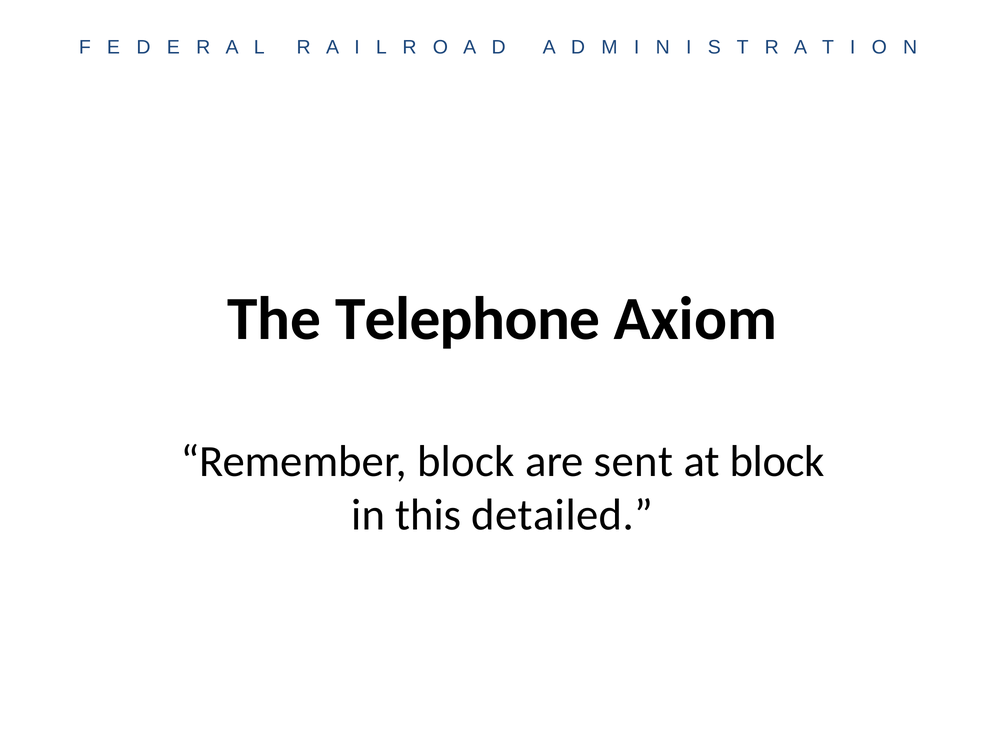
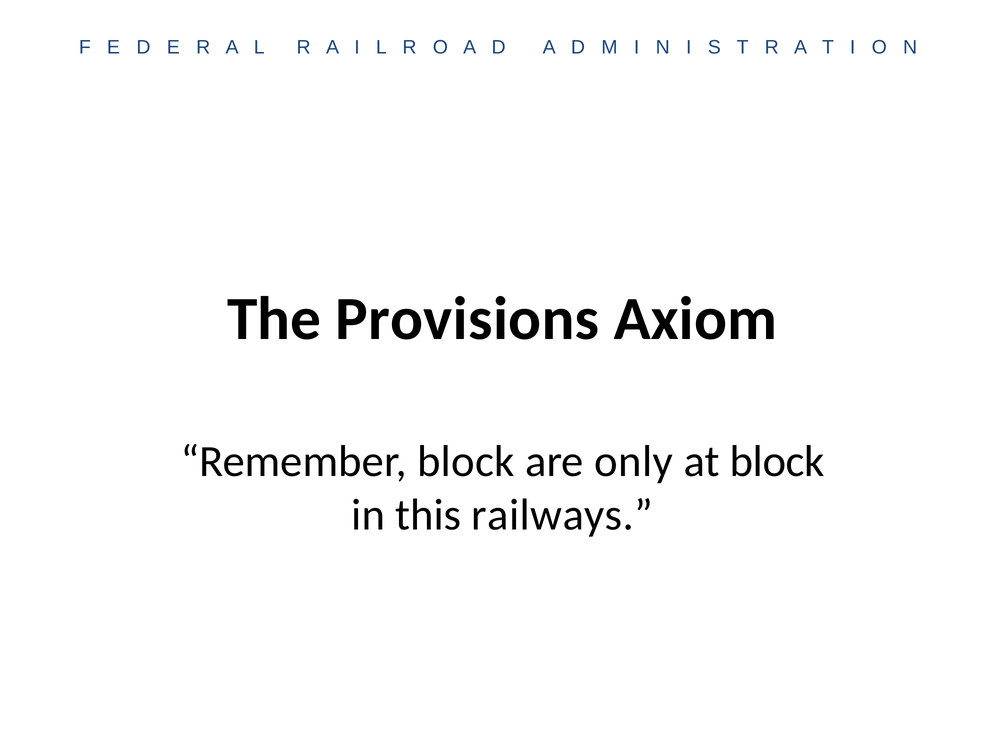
Telephone: Telephone -> Provisions (467, 319)
sent: sent -> only (634, 462)
detailed: detailed -> railways (562, 516)
